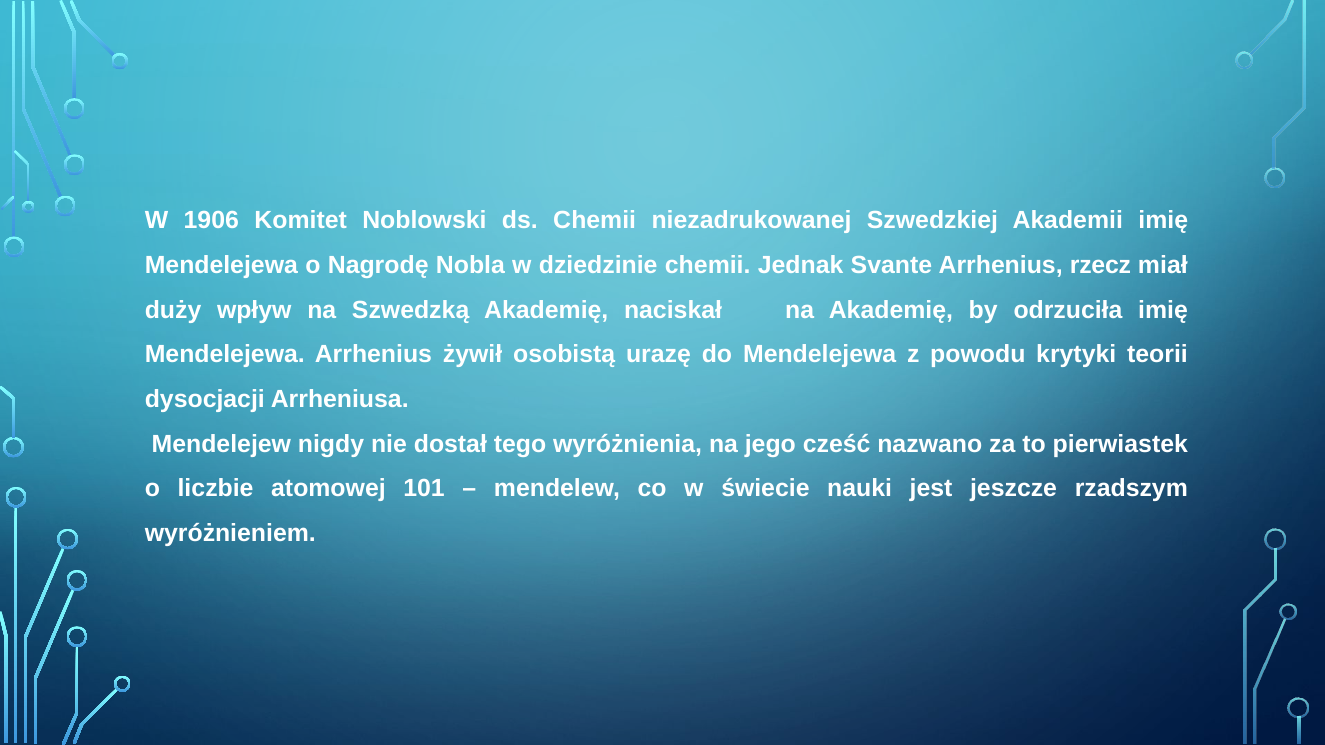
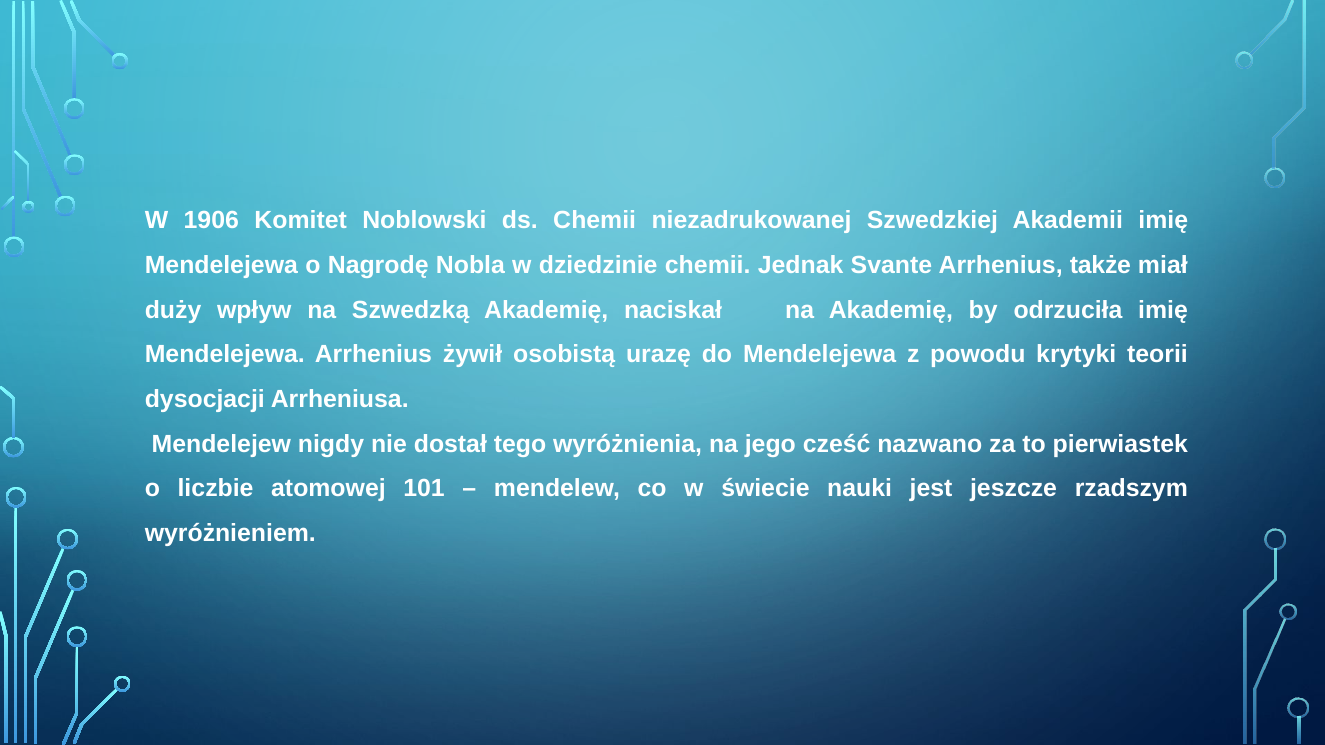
rzecz: rzecz -> także (1100, 265)
